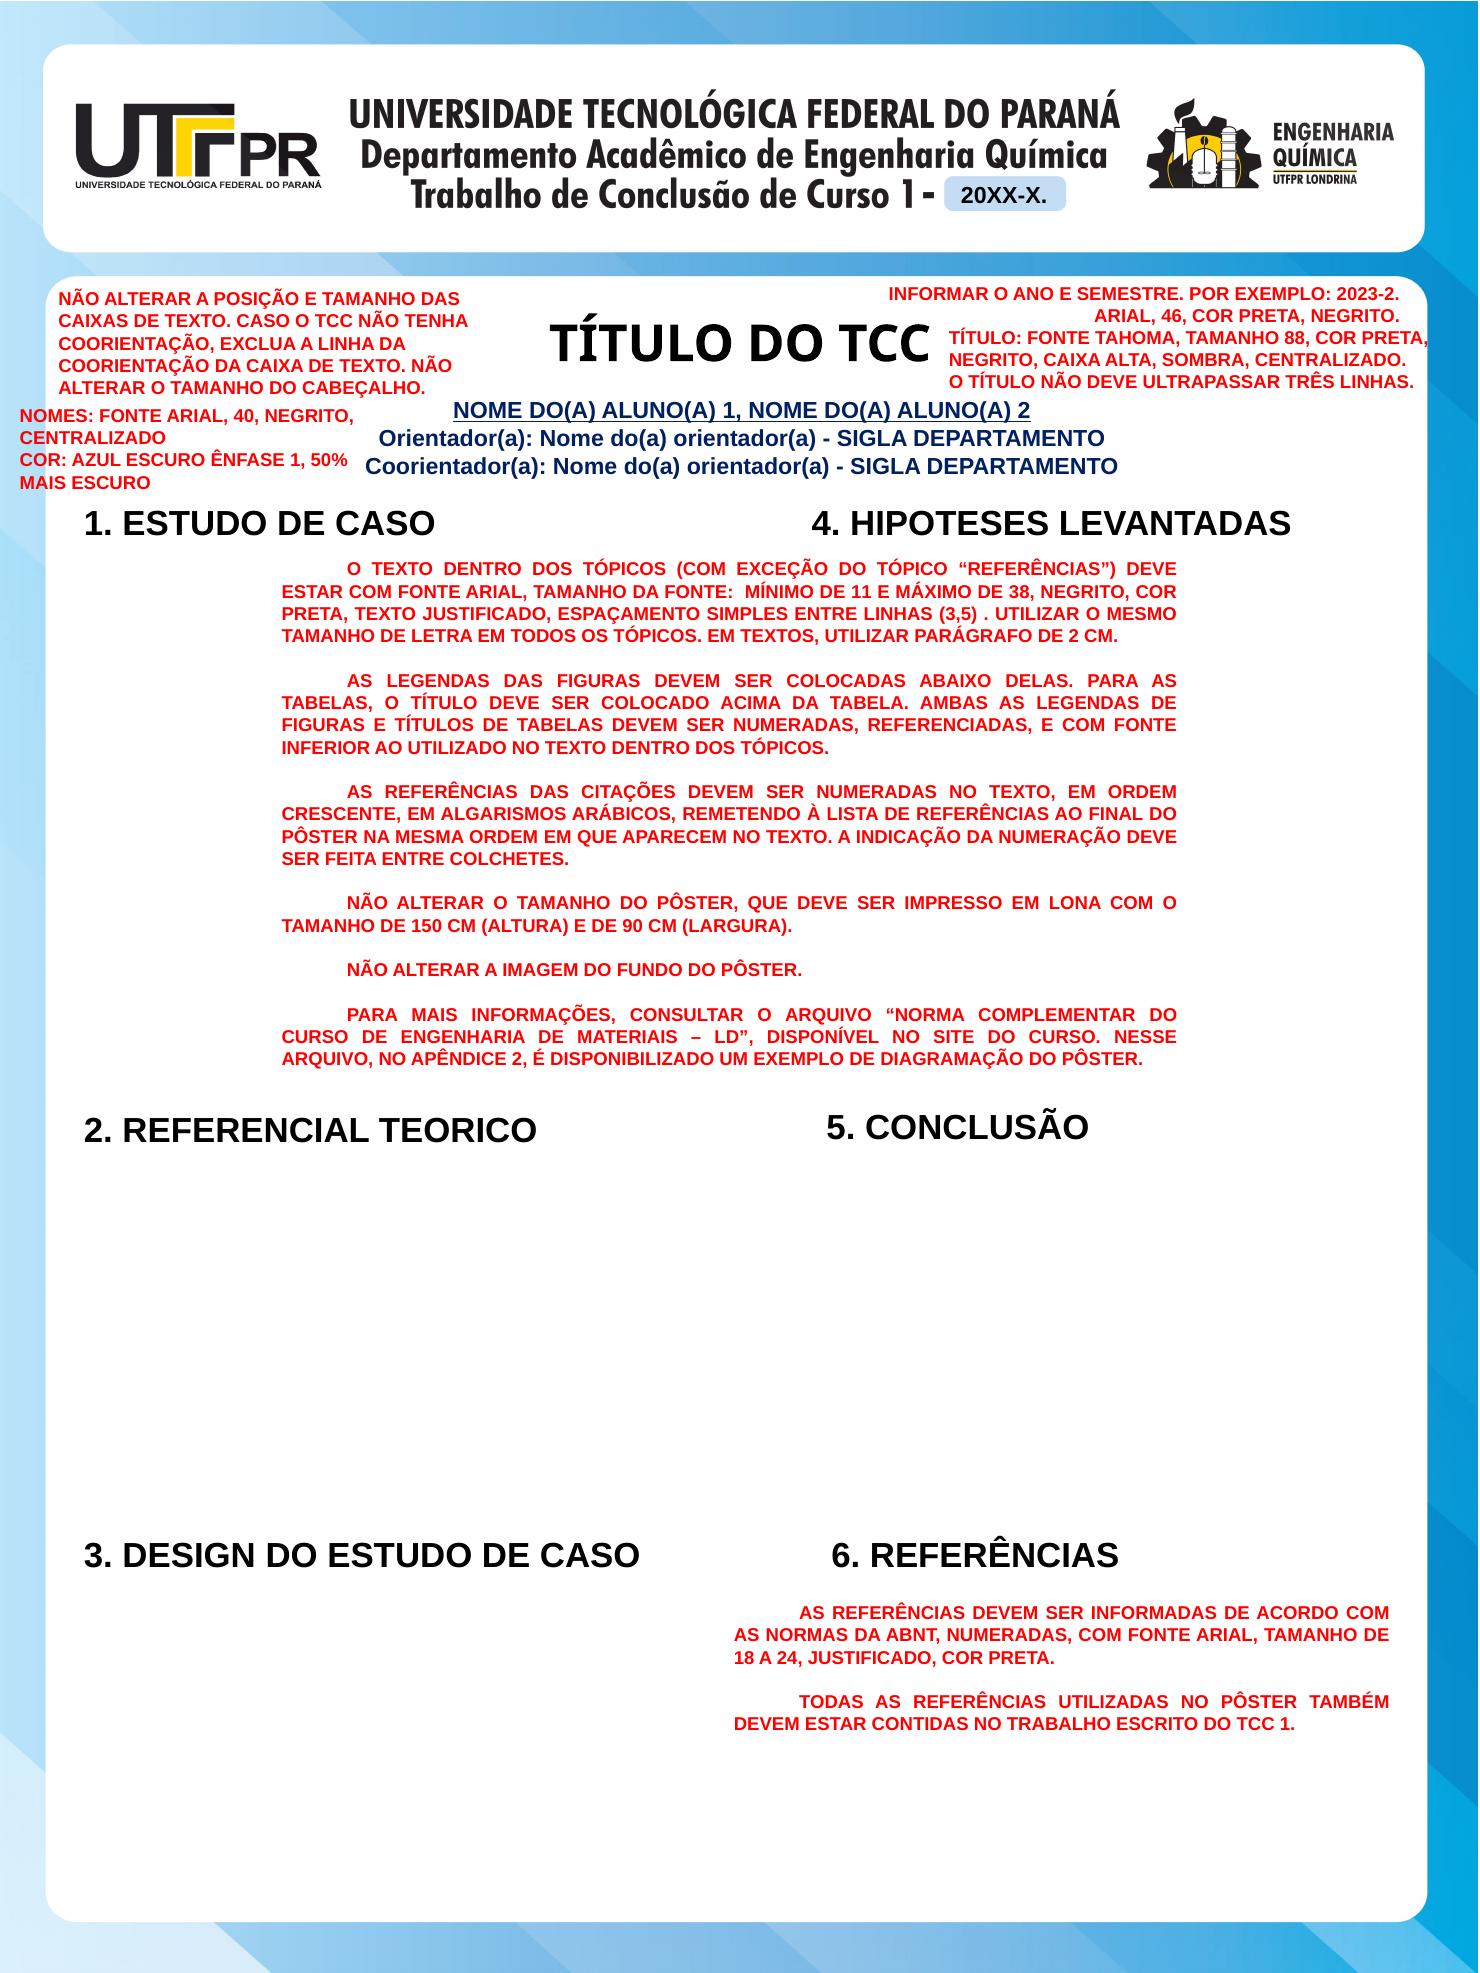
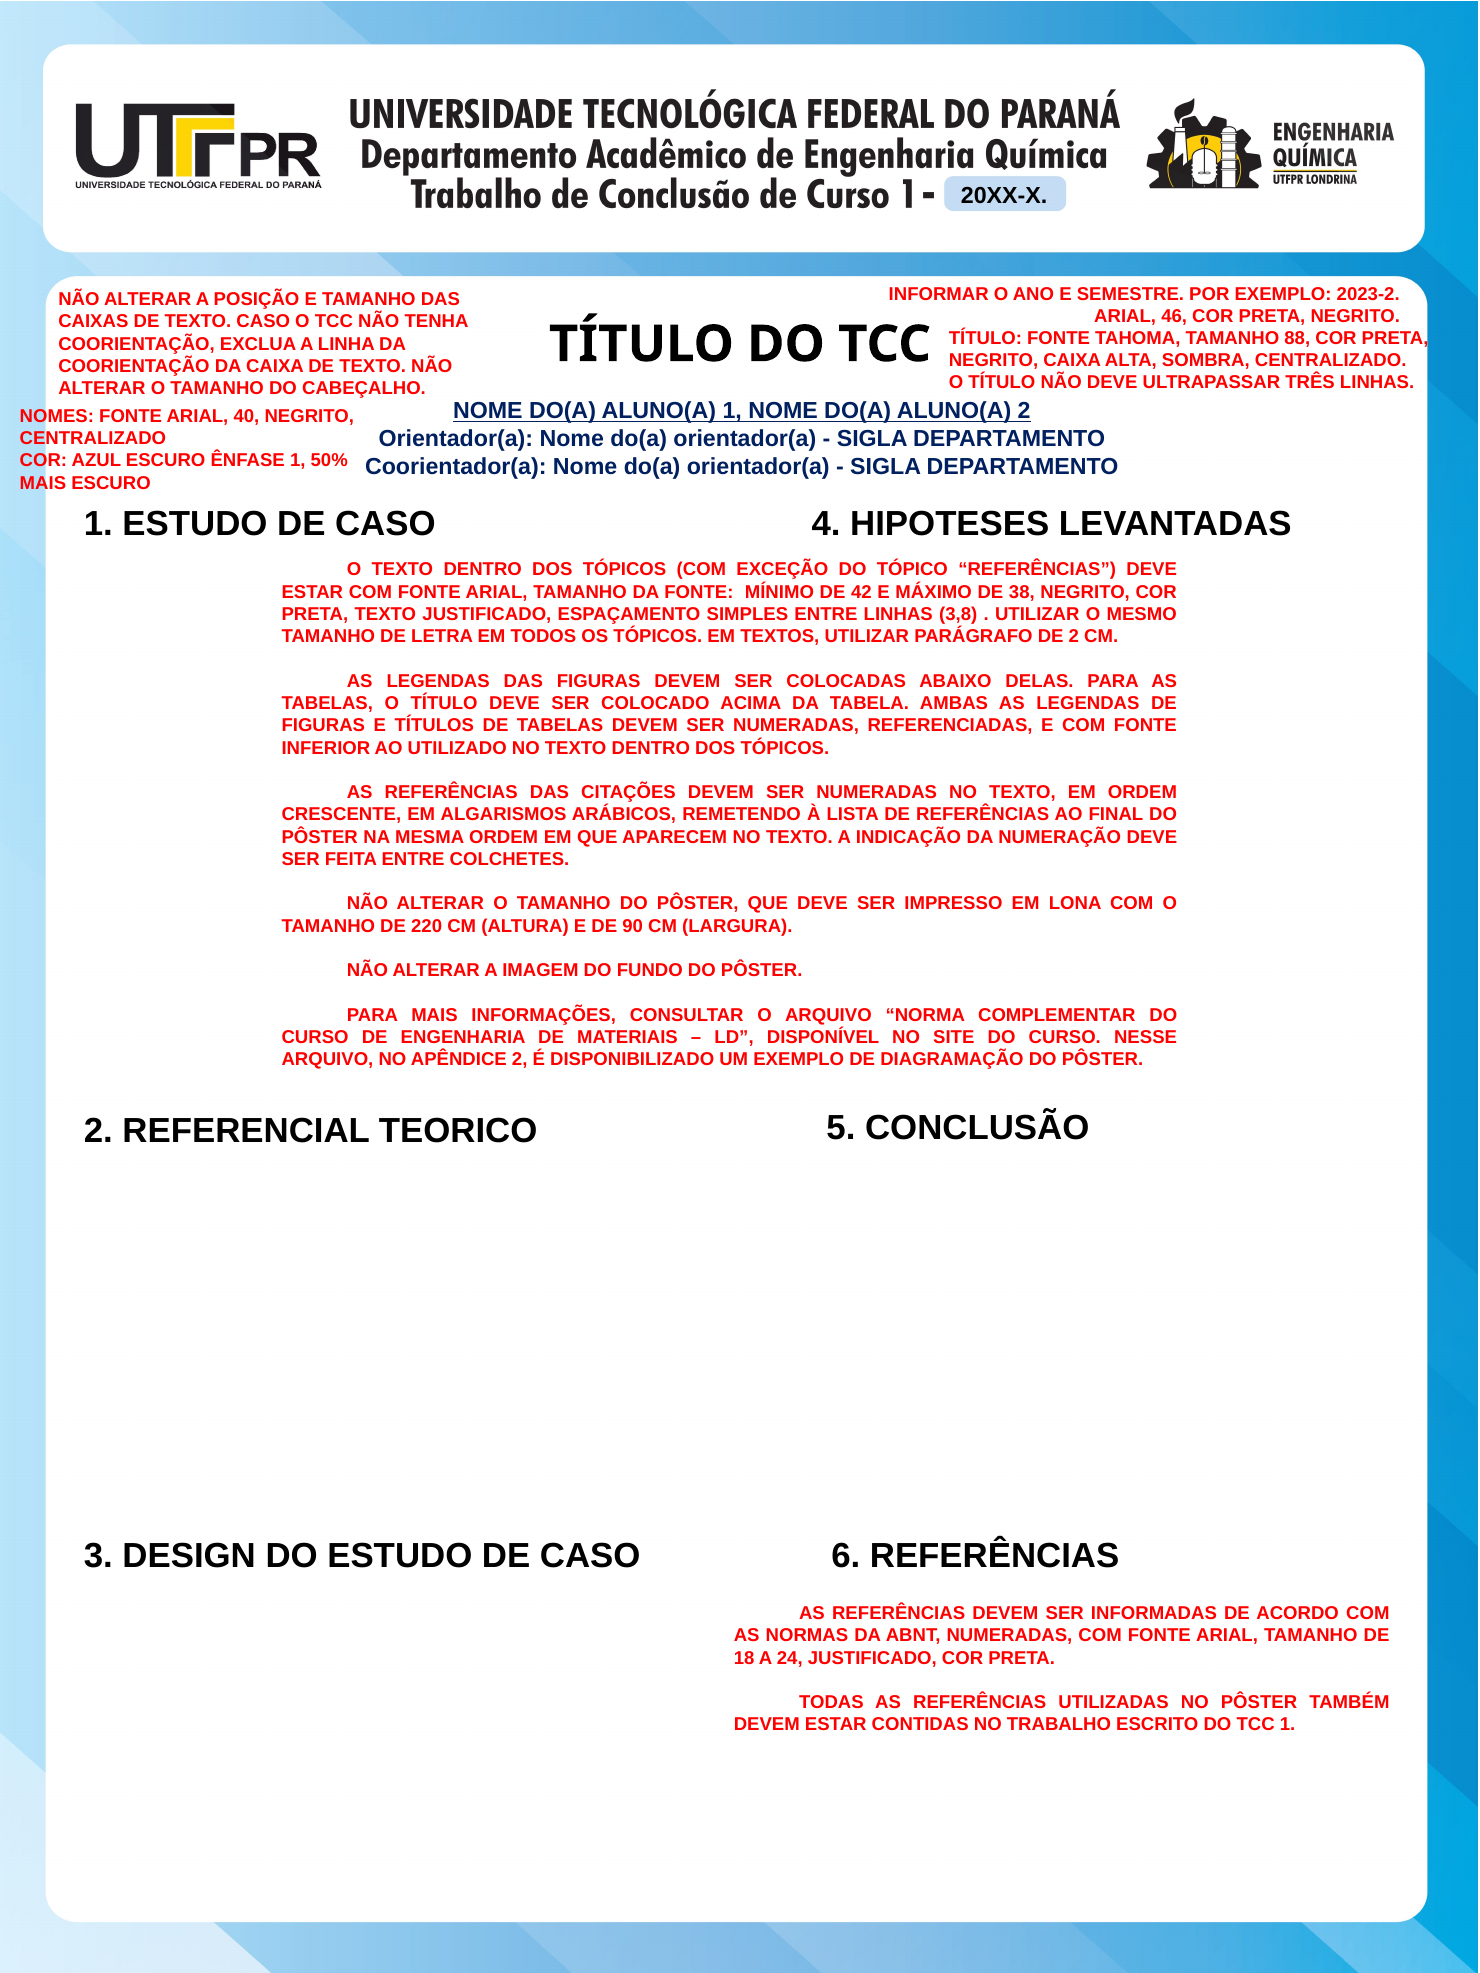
11: 11 -> 42 (861, 592)
3,5: 3,5 -> 3,8 (958, 614)
150: 150 -> 220 (427, 926)
